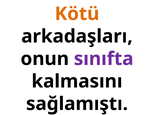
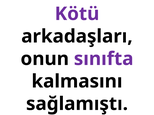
Kötü colour: orange -> purple (77, 14)
